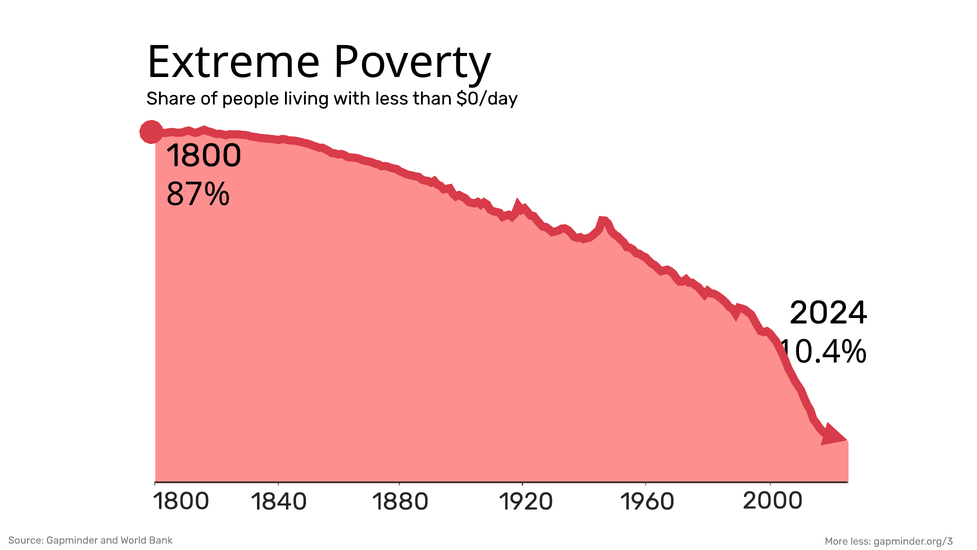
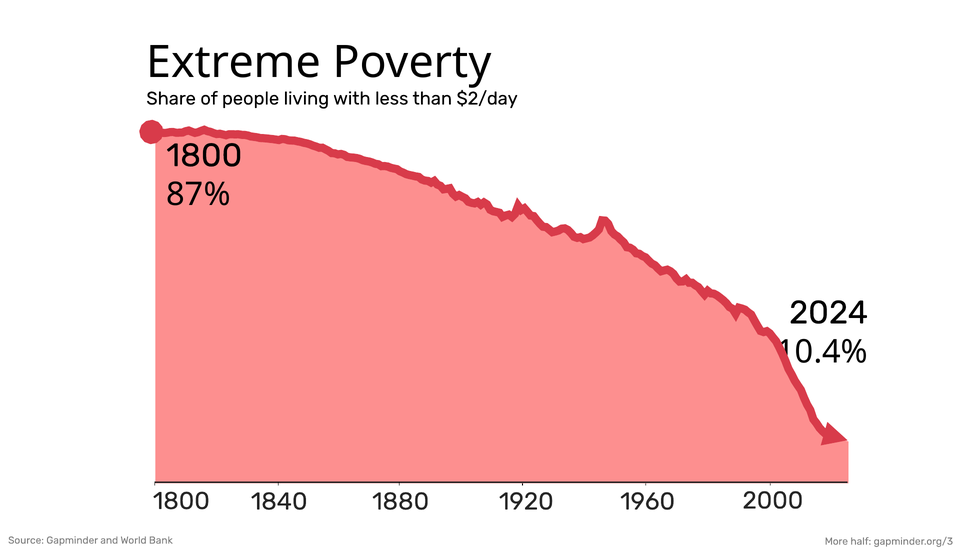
$0/day: $0/day -> $2/day (487, 98)
More less: less -> half (861, 541)
